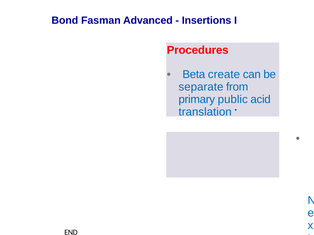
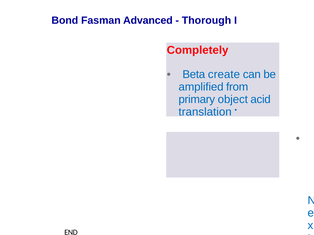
Insertions: Insertions -> Thorough (206, 20)
Procedures: Procedures -> Completely (198, 50)
separate: separate -> amplified (201, 87)
public: public -> object (233, 100)
